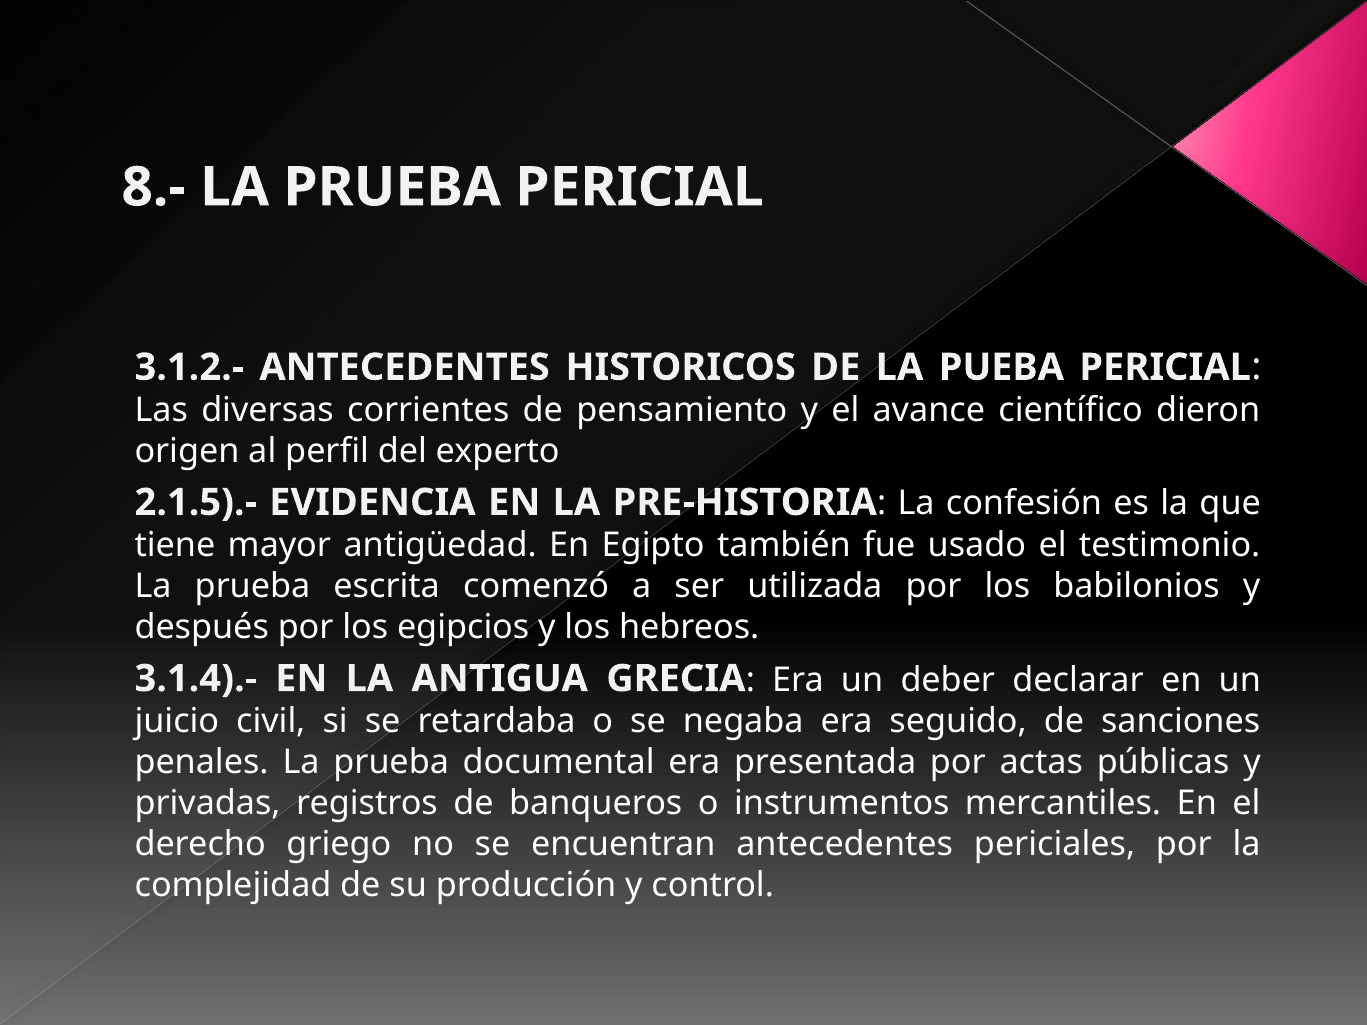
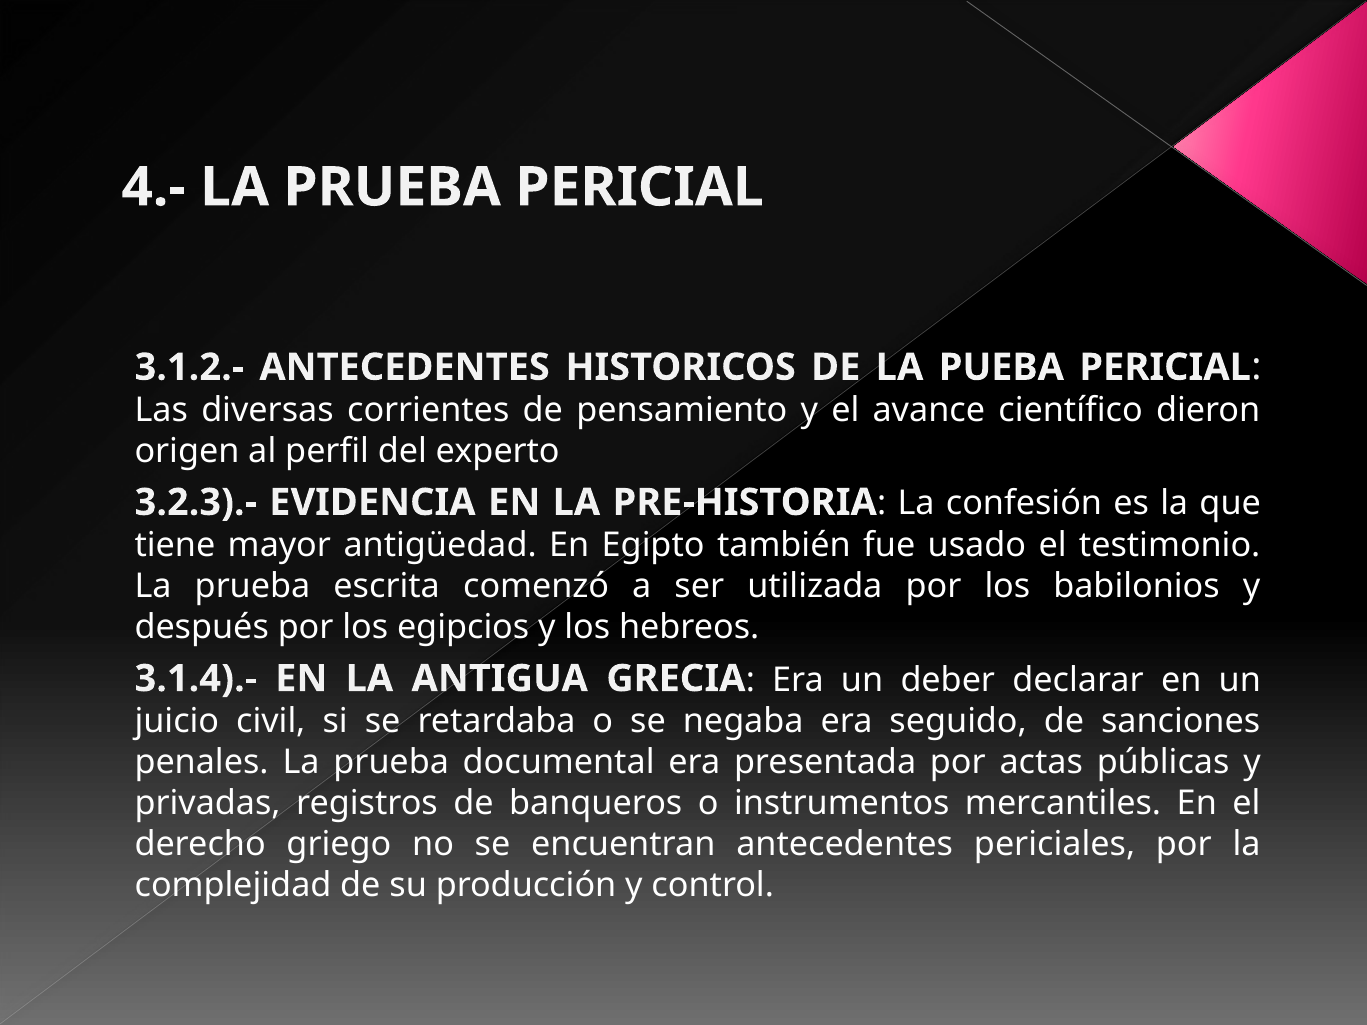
8.-: 8.- -> 4.- (154, 187)
2.1.5).-: 2.1.5).- -> 3.2.3).- (196, 503)
